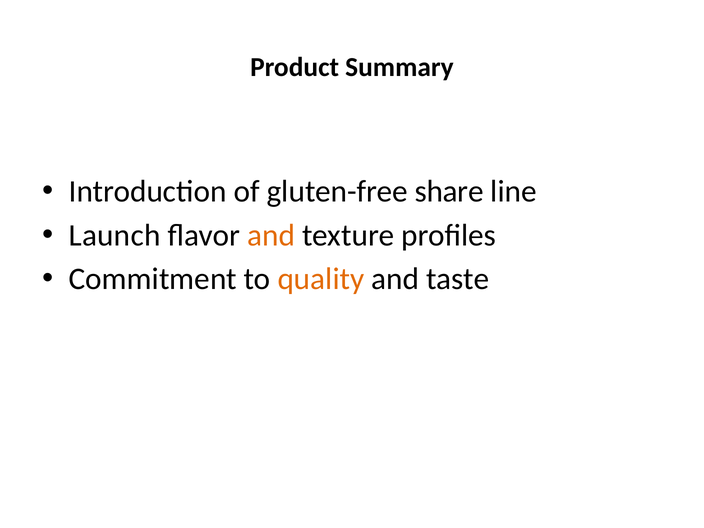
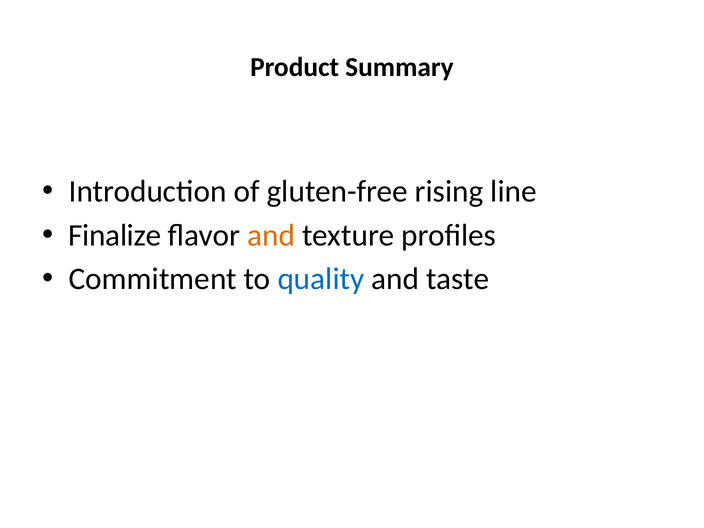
share: share -> rising (449, 192)
Launch: Launch -> Finalize (115, 235)
quality colour: orange -> blue (321, 279)
